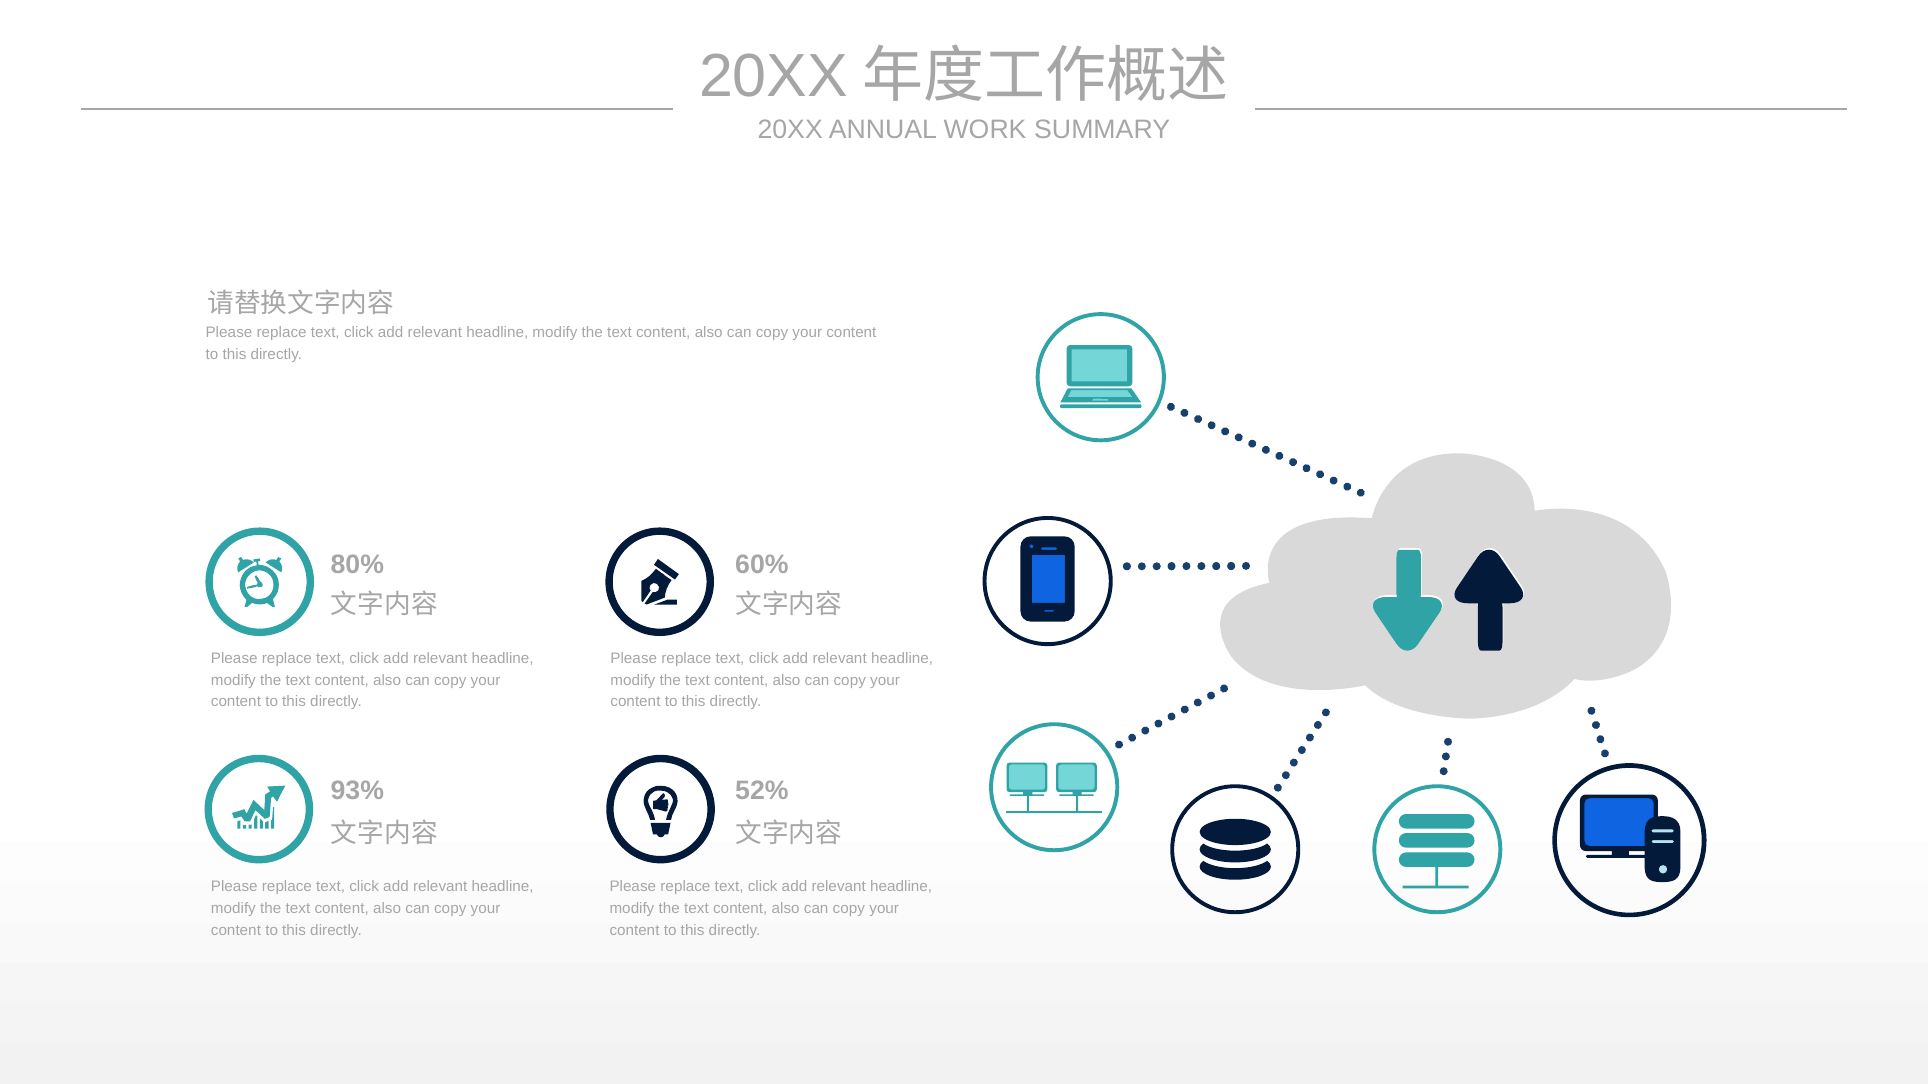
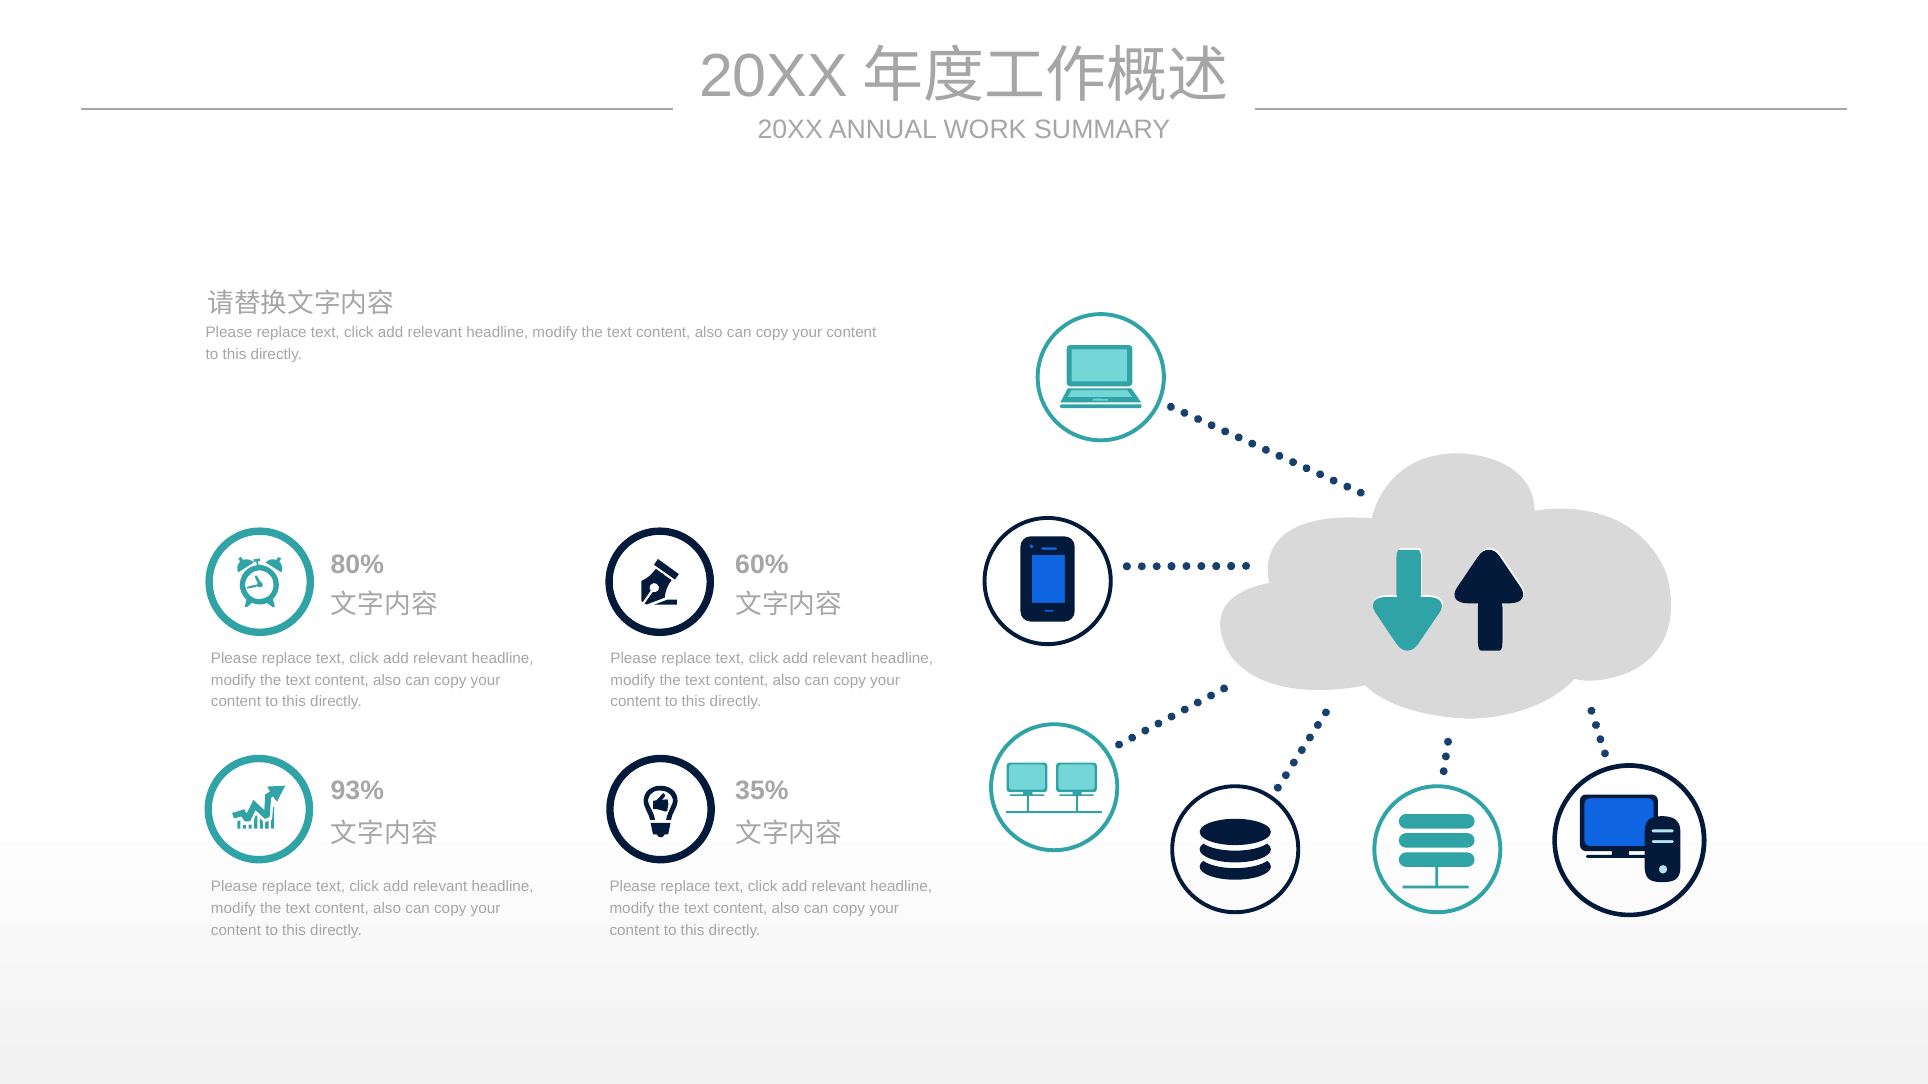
52%: 52% -> 35% (762, 791)
